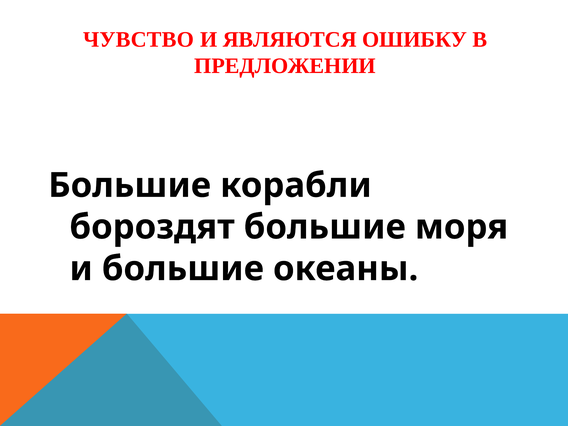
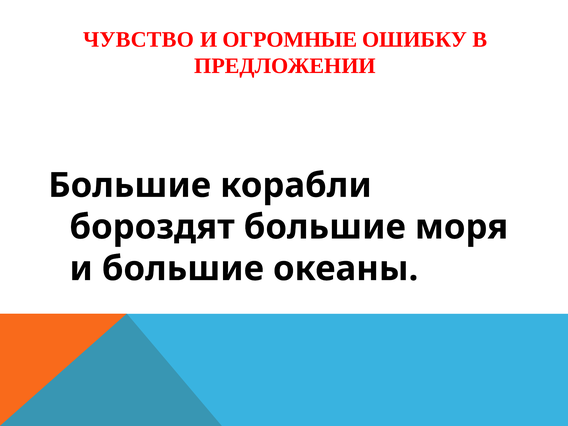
ЯВЛЯЮТСЯ: ЯВЛЯЮТСЯ -> ОГРОМНЫЕ (290, 39)
